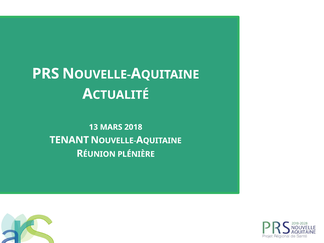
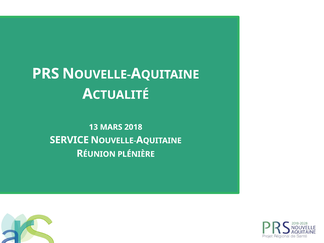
TENANT: TENANT -> SERVICE (69, 140)
